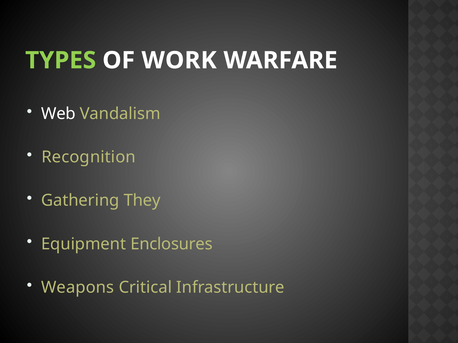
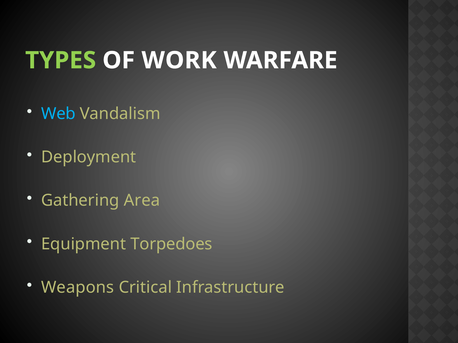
Web colour: white -> light blue (58, 114)
Recognition: Recognition -> Deployment (89, 157)
They: They -> Area (142, 201)
Enclosures: Enclosures -> Torpedoes (171, 244)
